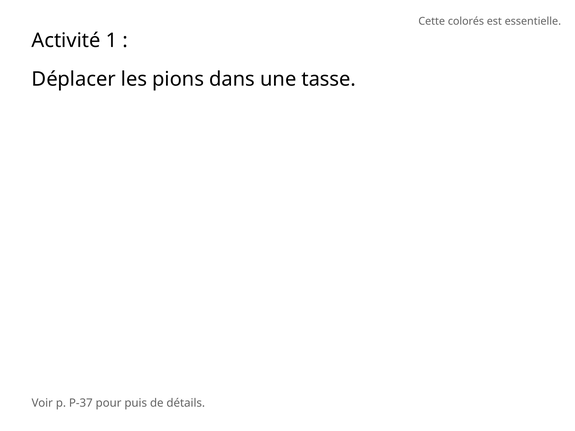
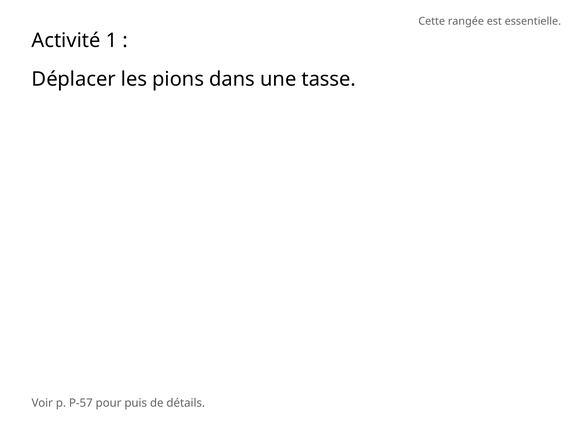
colorés: colorés -> rangée (466, 21)
P-37: P-37 -> P-57 (81, 403)
